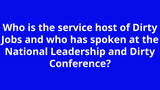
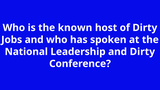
service: service -> known (75, 28)
